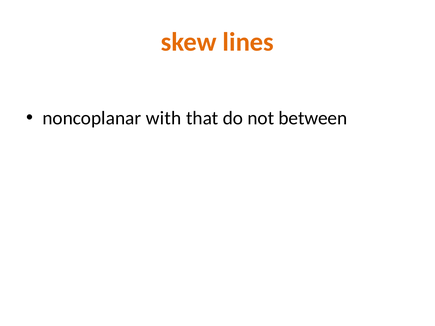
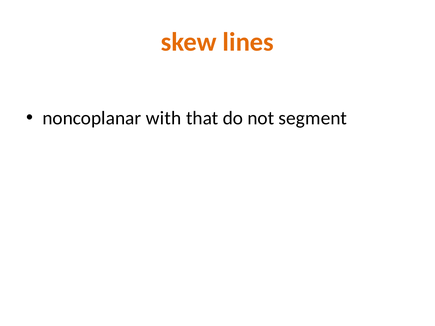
between: between -> segment (313, 118)
